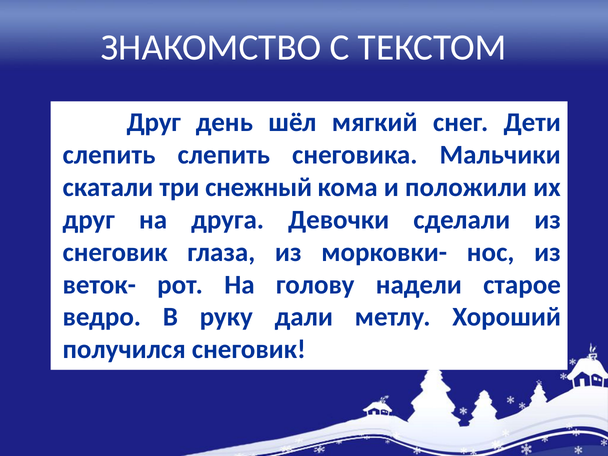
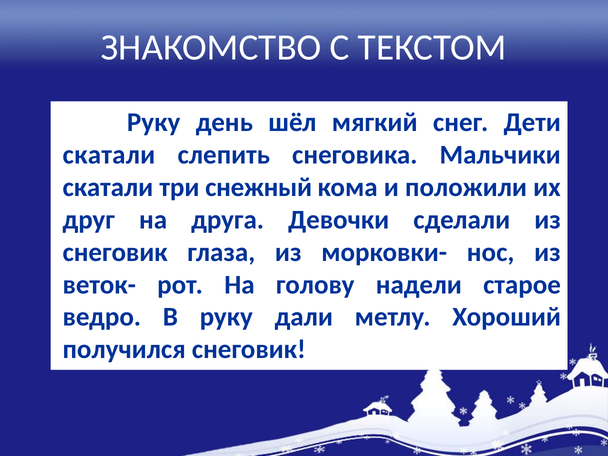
Друг: Друг -> Руку (154, 122)
слепить: слепить -> скатали (109, 155)
